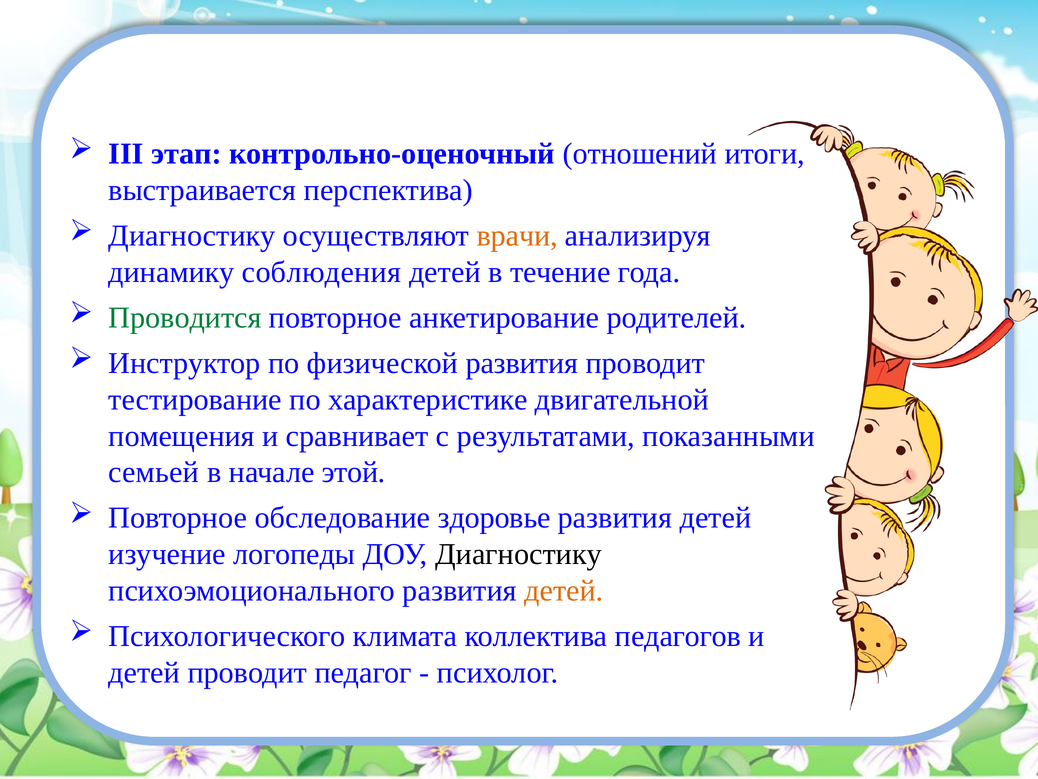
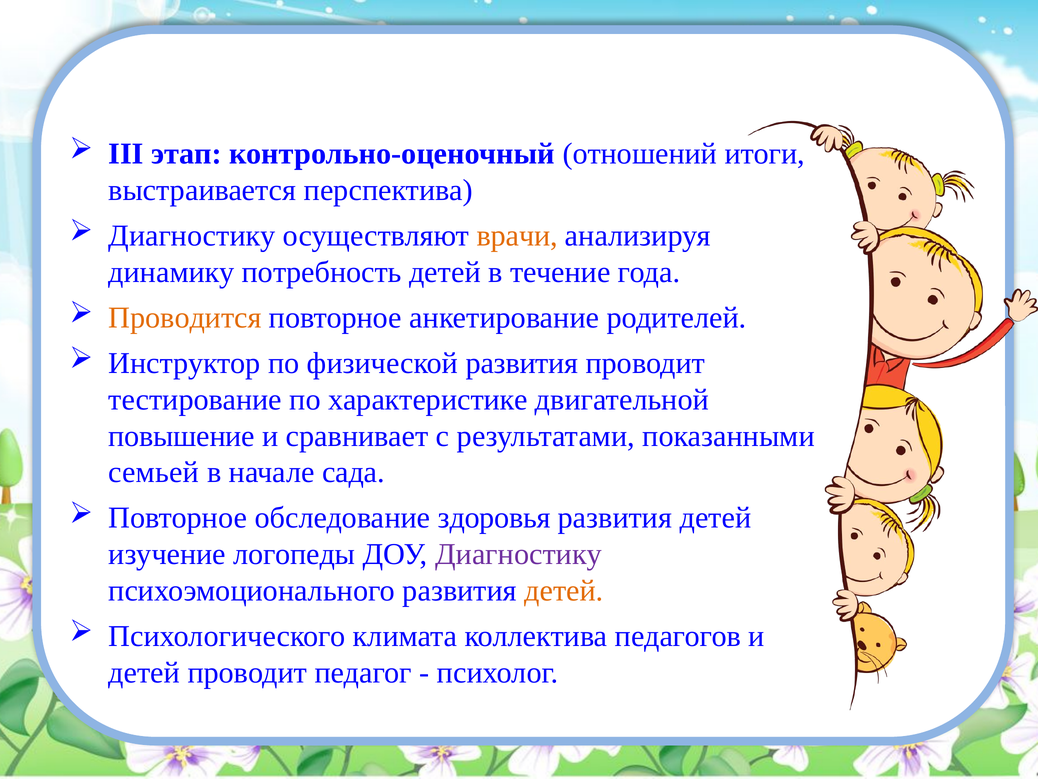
соблюдения: соблюдения -> потребность (322, 272)
Проводится colour: green -> orange (185, 318)
помещения: помещения -> повышение (182, 436)
этой: этой -> сада (353, 472)
здоровье: здоровье -> здоровья (494, 518)
Диагностику colour: black -> purple (519, 554)
